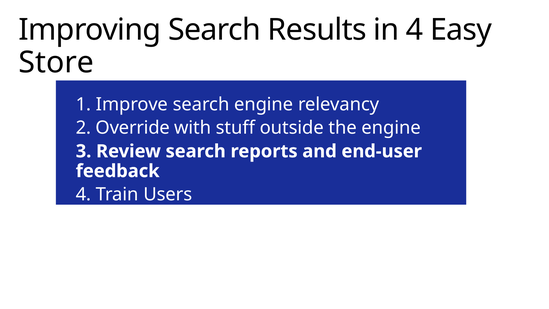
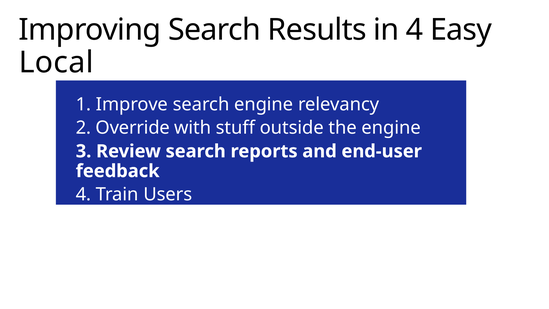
Store: Store -> Local (56, 63)
